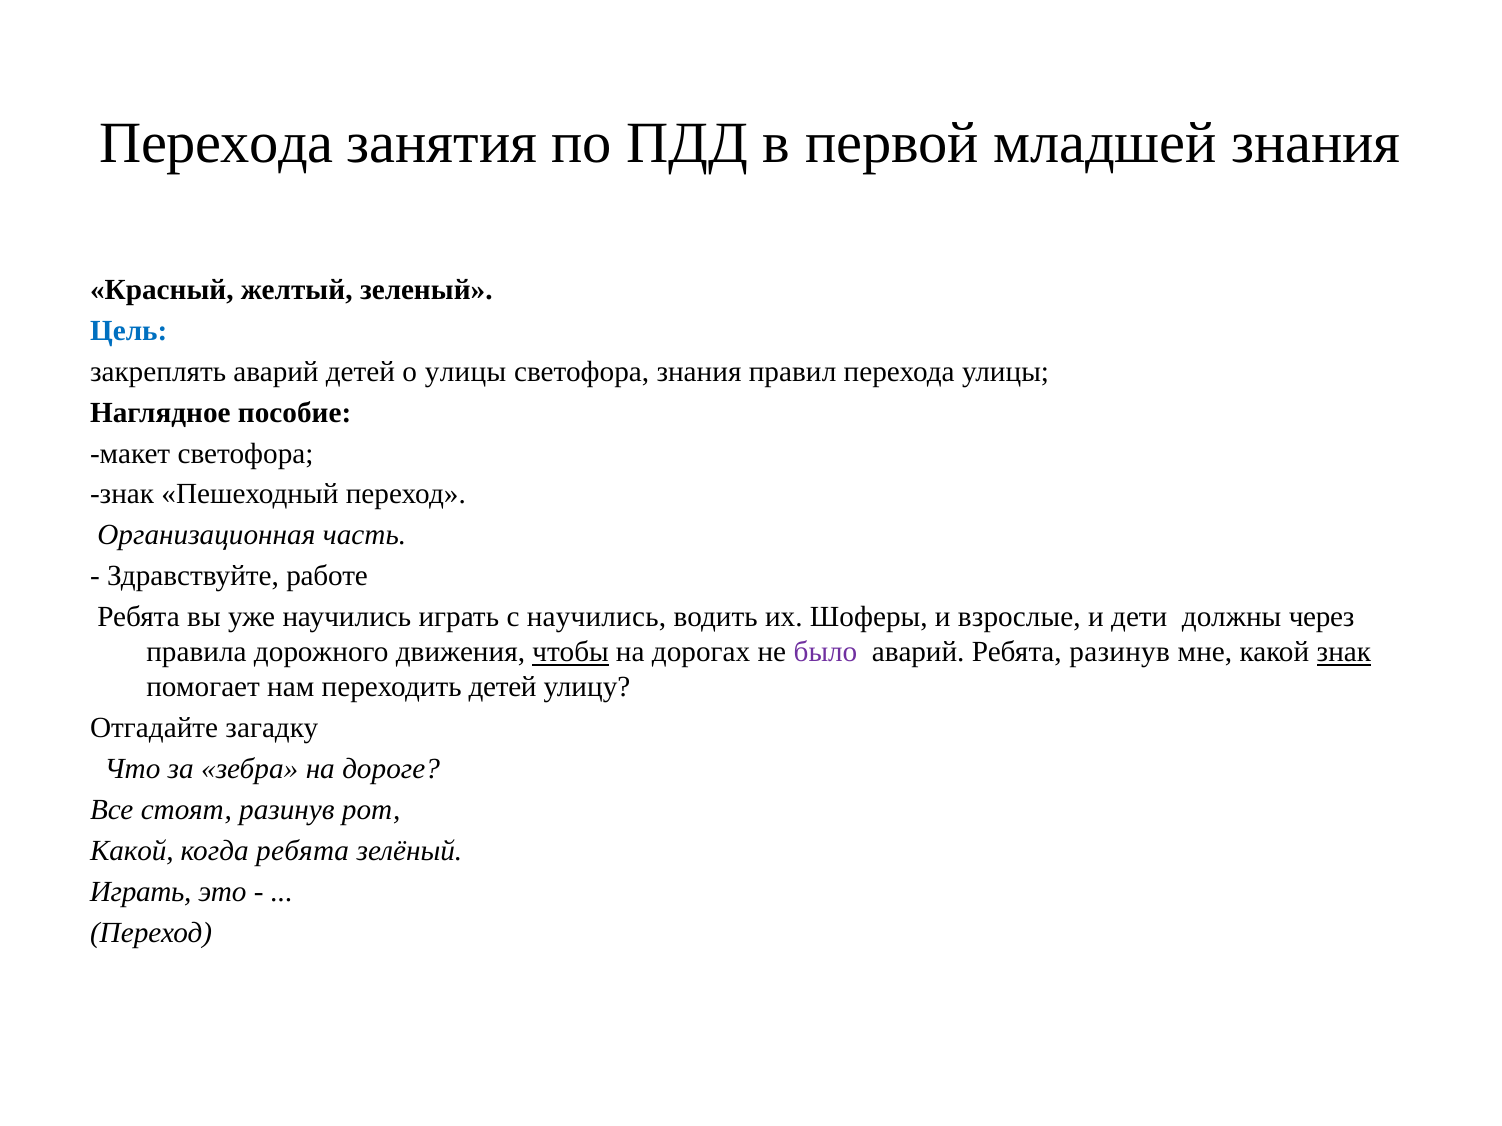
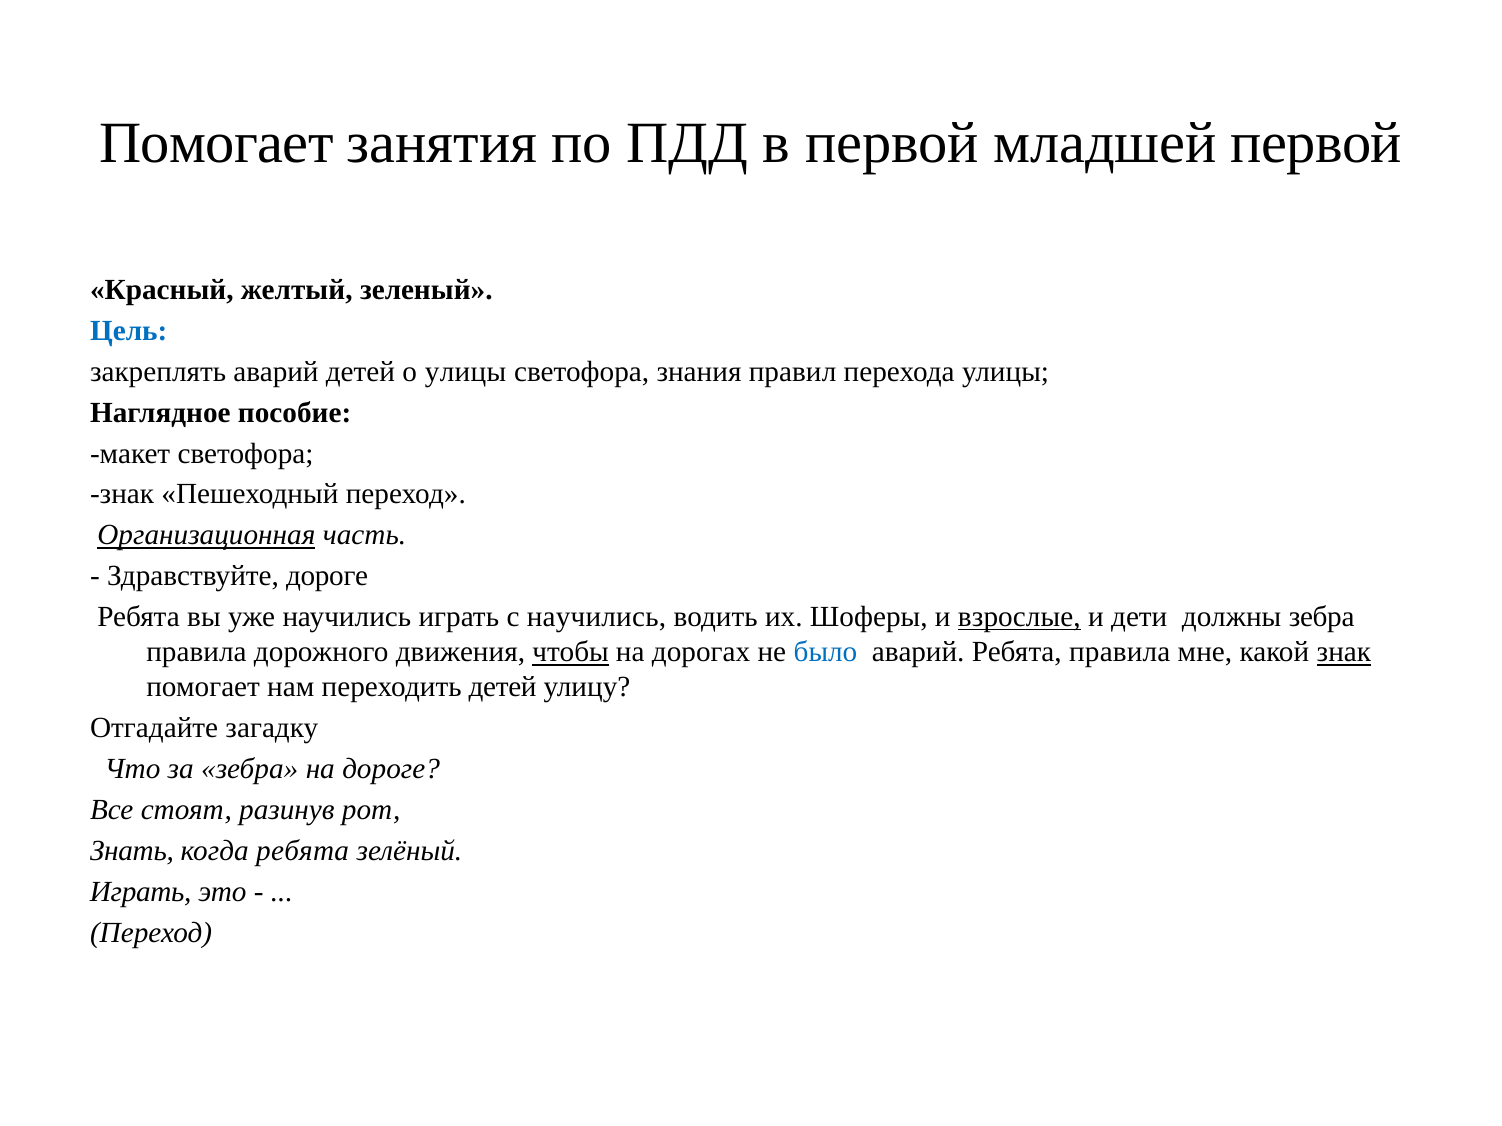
Перехода: Перехода -> Помогает (216, 143)
младшей знания: знания -> первой (1316, 143)
Организационная underline: none -> present (206, 535)
Здравствуйте работе: работе -> дороге (327, 576)
взрослые underline: none -> present (1019, 617)
должны через: через -> зебра (1322, 617)
было colour: purple -> blue (826, 652)
Ребята разинув: разинув -> правила (1120, 652)
Какой: Какой -> Знать (132, 851)
